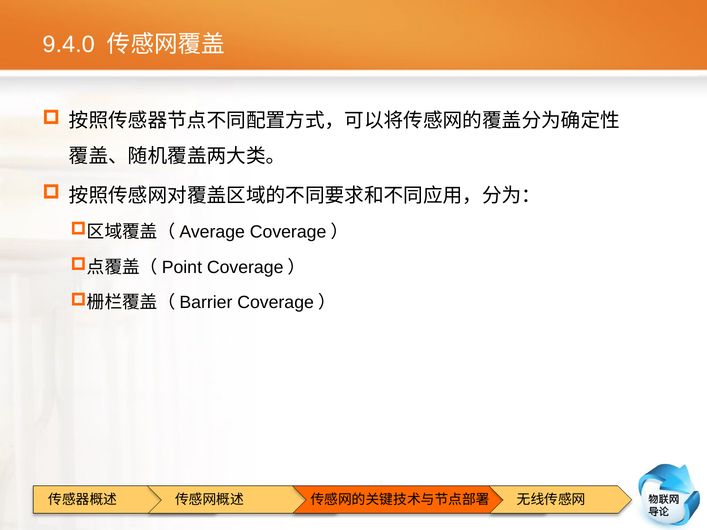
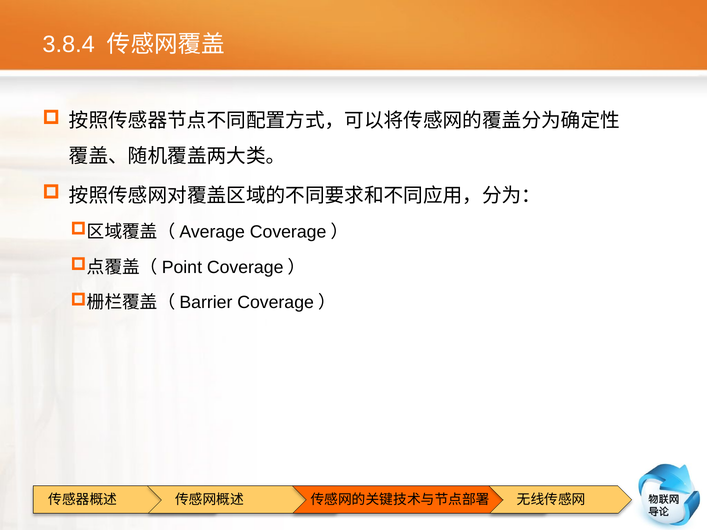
9.4.0: 9.4.0 -> 3.8.4 (69, 45)
